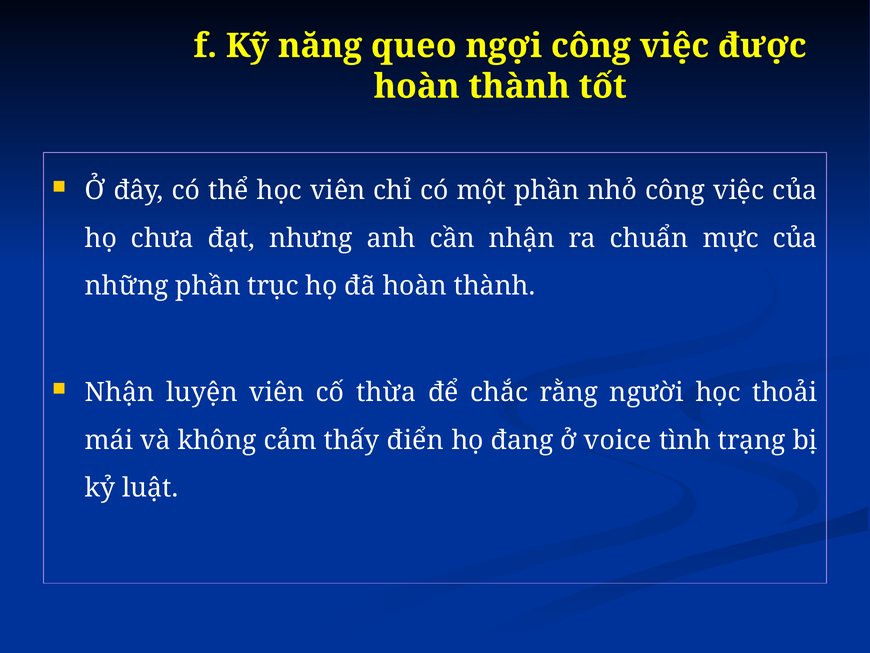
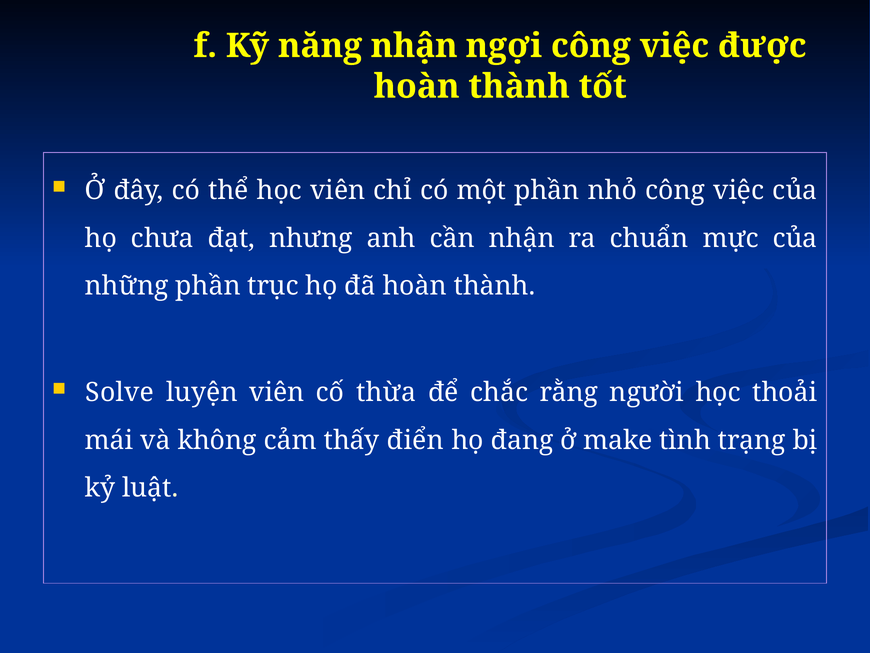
năng queo: queo -> nhận (414, 46)
Nhận: Nhận -> Solve (120, 392)
voice: voice -> make (618, 440)
